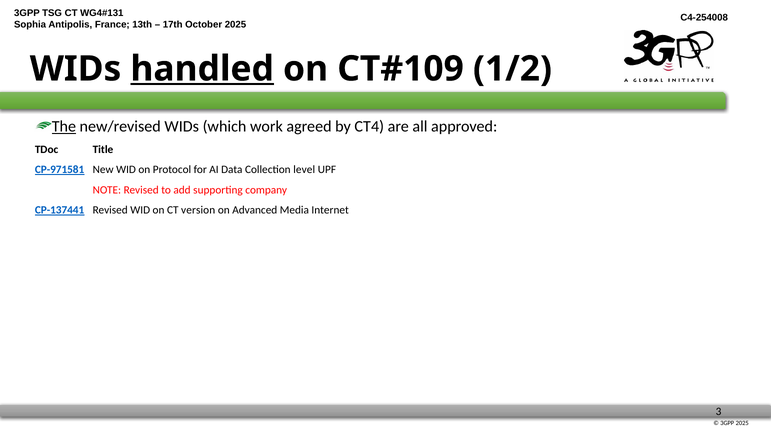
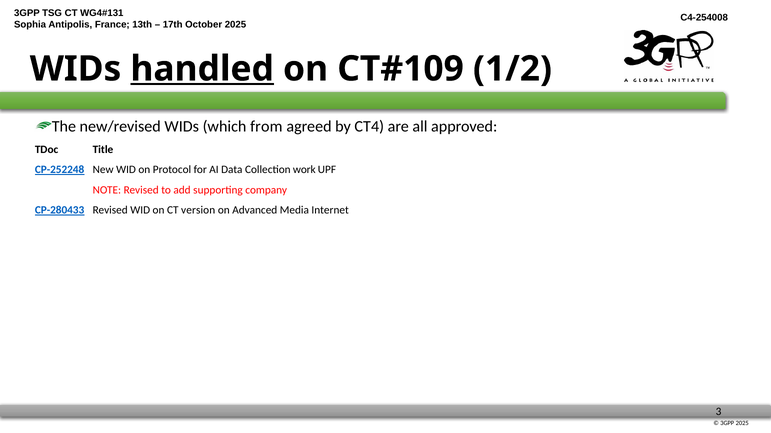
The underline: present -> none (64, 127)
work: work -> from (266, 127)
CP-971581: CP-971581 -> CP-252248 (60, 170)
level: level -> work (304, 170)
CP-137441: CP-137441 -> CP-280433 (60, 210)
